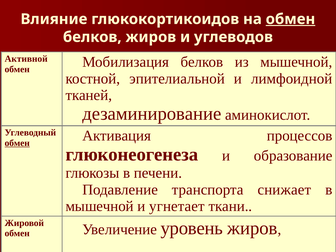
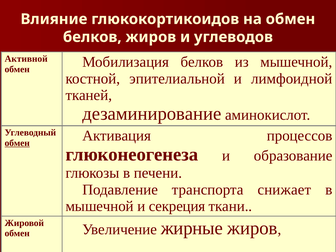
обмен underline: present -> none (290, 19)
угнетает: угнетает -> секреция (177, 206)
уровень: уровень -> жирные (192, 228)
